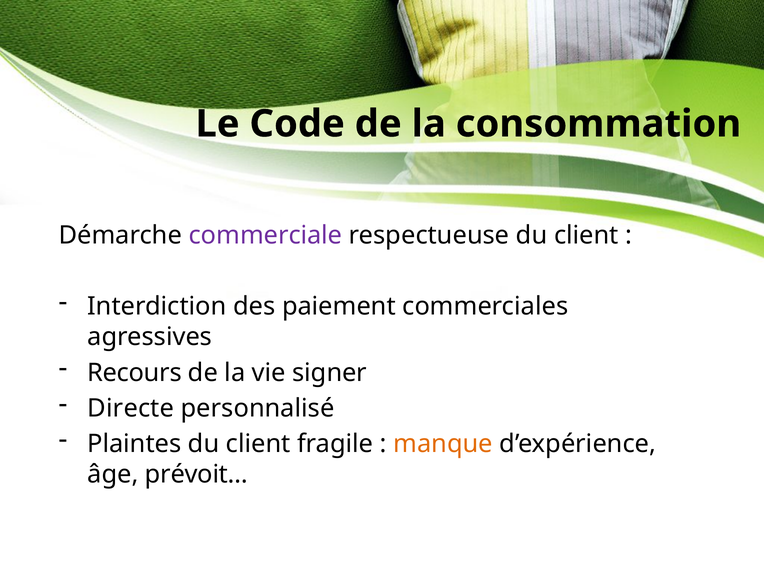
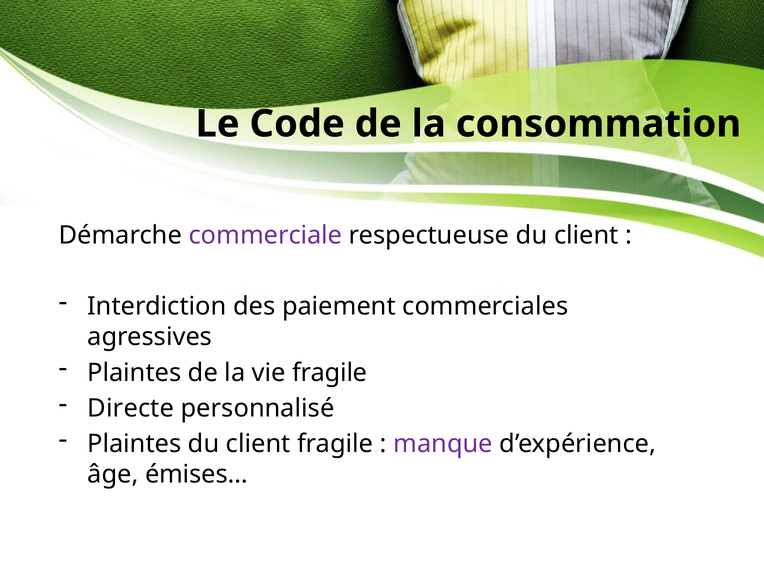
Recours: Recours -> Plaintes (134, 373)
vie signer: signer -> fragile (330, 373)
manque colour: orange -> purple (443, 444)
prévoit…: prévoit… -> émises… (196, 475)
